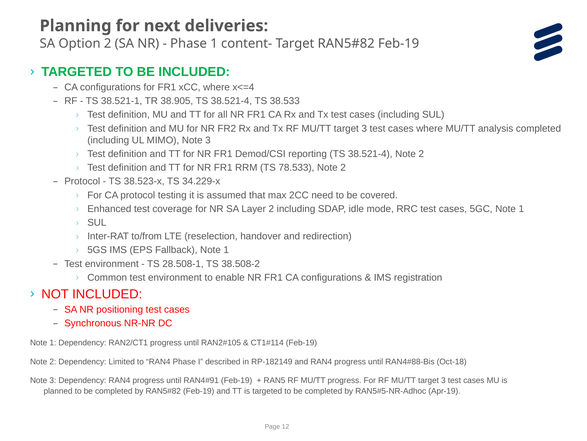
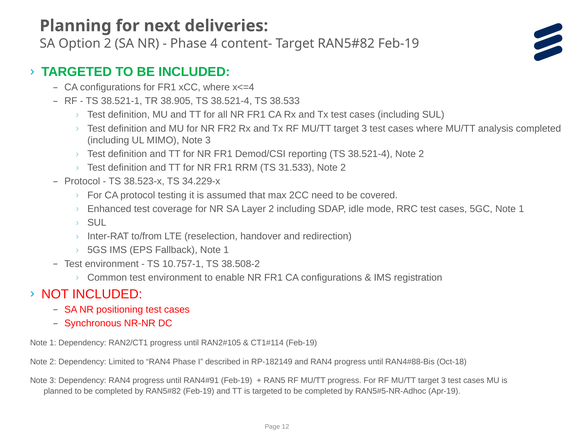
Phase 1: 1 -> 4 (214, 44)
78.533: 78.533 -> 31.533 (296, 167)
28.508-1: 28.508-1 -> 10.757-1 (183, 263)
